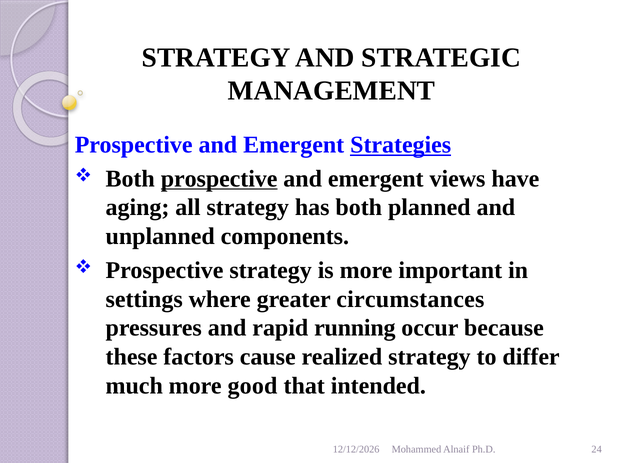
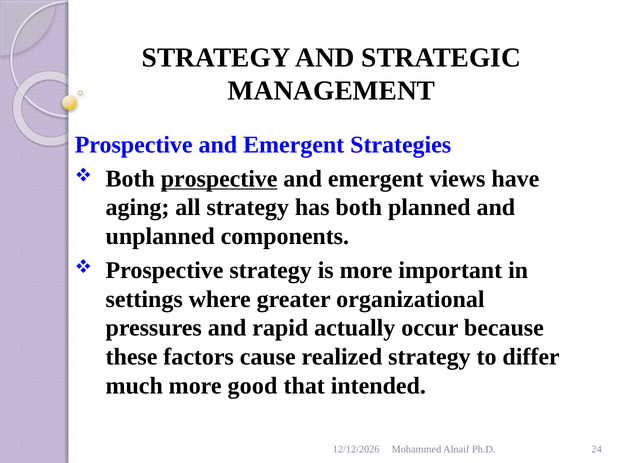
Strategies underline: present -> none (401, 145)
circumstances: circumstances -> organizational (410, 299)
running: running -> actually (355, 328)
